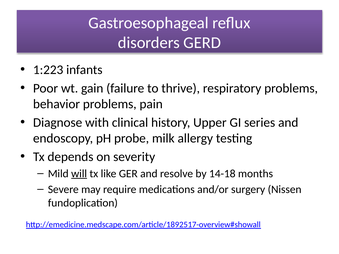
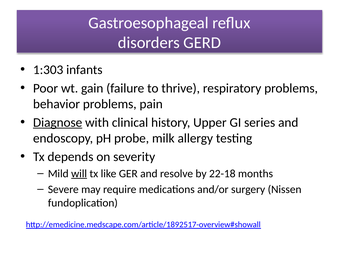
1:223: 1:223 -> 1:303 (48, 70)
Diagnose underline: none -> present (58, 123)
14-18: 14-18 -> 22-18 (222, 174)
